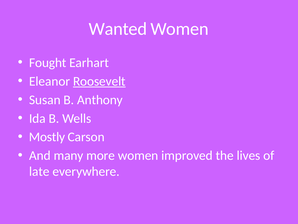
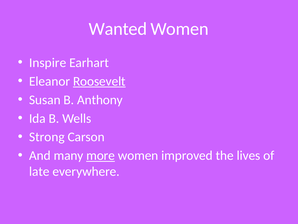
Fought: Fought -> Inspire (48, 63)
Mostly: Mostly -> Strong (47, 137)
more underline: none -> present (101, 155)
